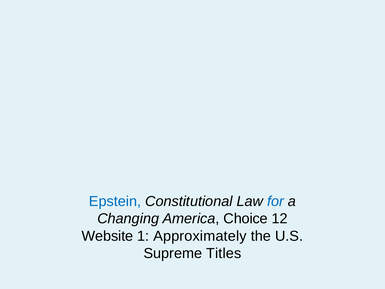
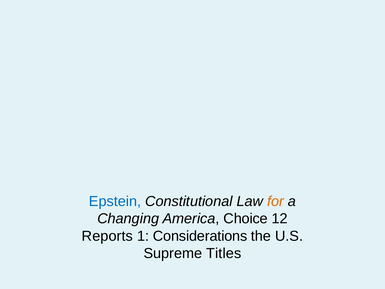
for colour: blue -> orange (275, 201)
Website: Website -> Reports (107, 236)
Approximately: Approximately -> Considerations (200, 236)
